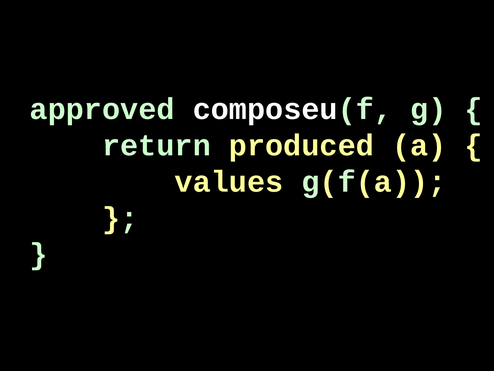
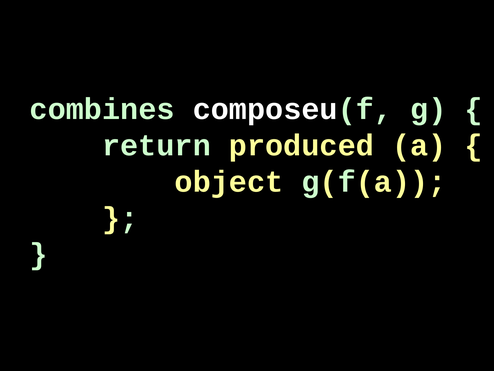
approved: approved -> combines (102, 109)
values: values -> object (229, 182)
